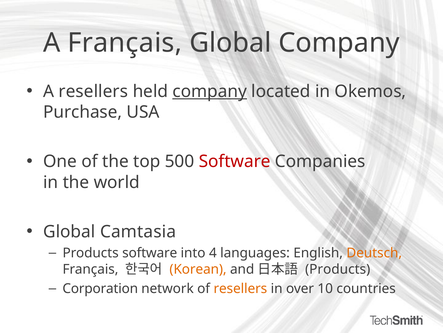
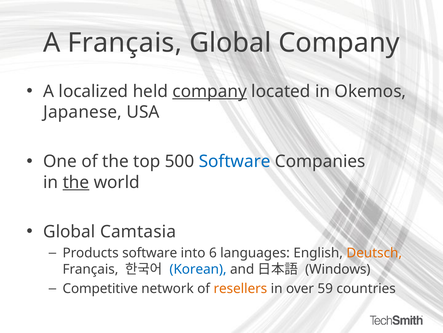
A resellers: resellers -> localized (93, 91)
Purchase: Purchase -> Japanese (83, 112)
Software colour: red -> blue (235, 161)
the underline: none -> present (76, 182)
4: 4 -> 6 (213, 252)
Korean colour: orange -> blue (198, 269)
Products: Products -> Windows (338, 269)
Corporation: Corporation -> Competitive (100, 288)
10: 10 -> 59 (325, 288)
